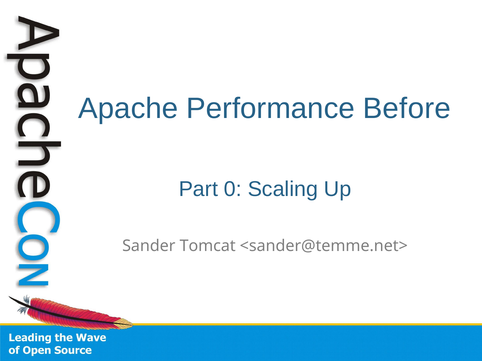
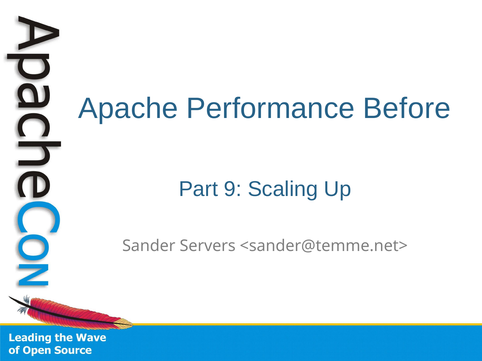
0: 0 -> 9 (233, 189)
Tomcat: Tomcat -> Servers (208, 246)
